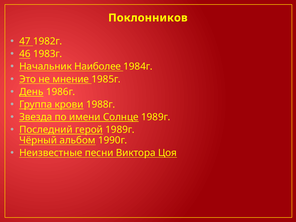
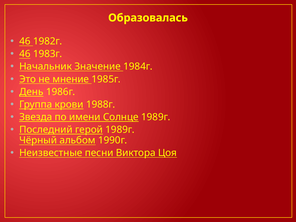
Поклонников: Поклонников -> Образовалась (148, 18)
47: 47 -> 46 (25, 41)
Наиболее: Наиболее -> Значение (98, 67)
